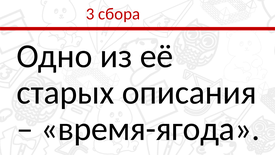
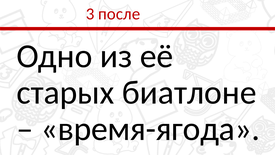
сбора: сбора -> после (119, 14)
описания: описания -> биатлоне (189, 92)
